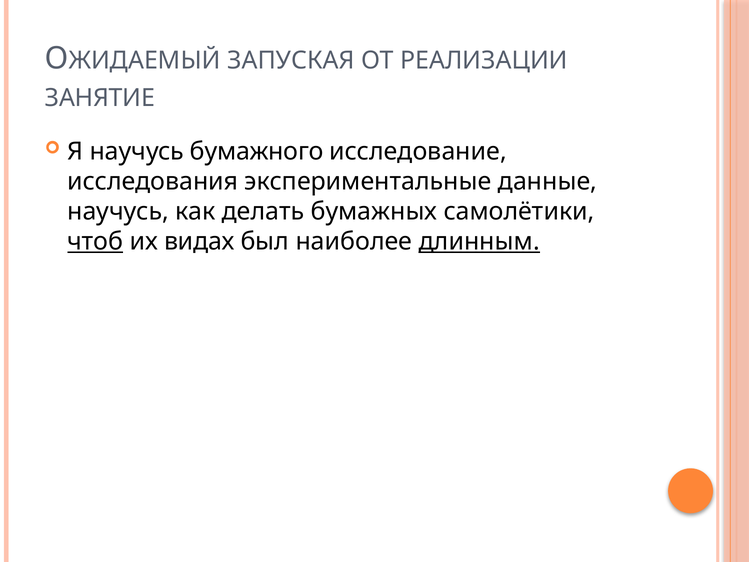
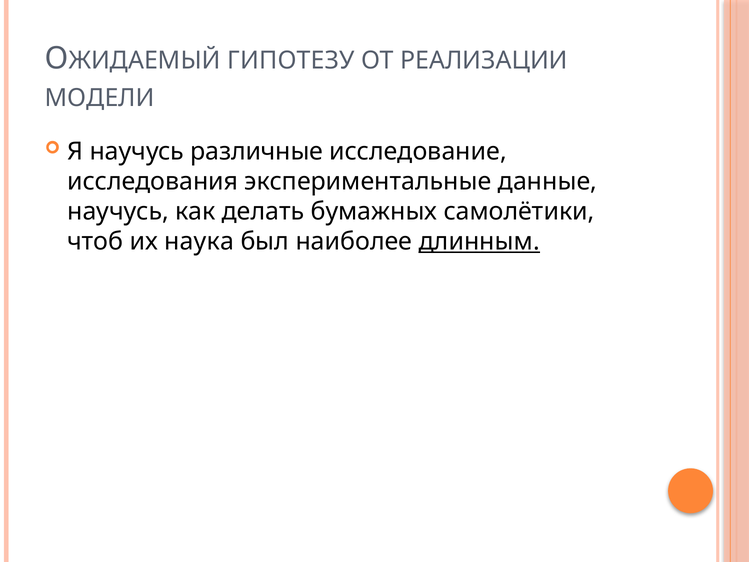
ЗАПУСКАЯ: ЗАПУСКАЯ -> ГИПОТЕЗУ (291, 60)
ЗАНЯТИЕ: ЗАНЯТИЕ -> МОДЕЛИ (100, 98)
бумажного: бумажного -> различные (257, 151)
чтоб underline: present -> none (95, 241)
видах: видах -> наука (199, 241)
